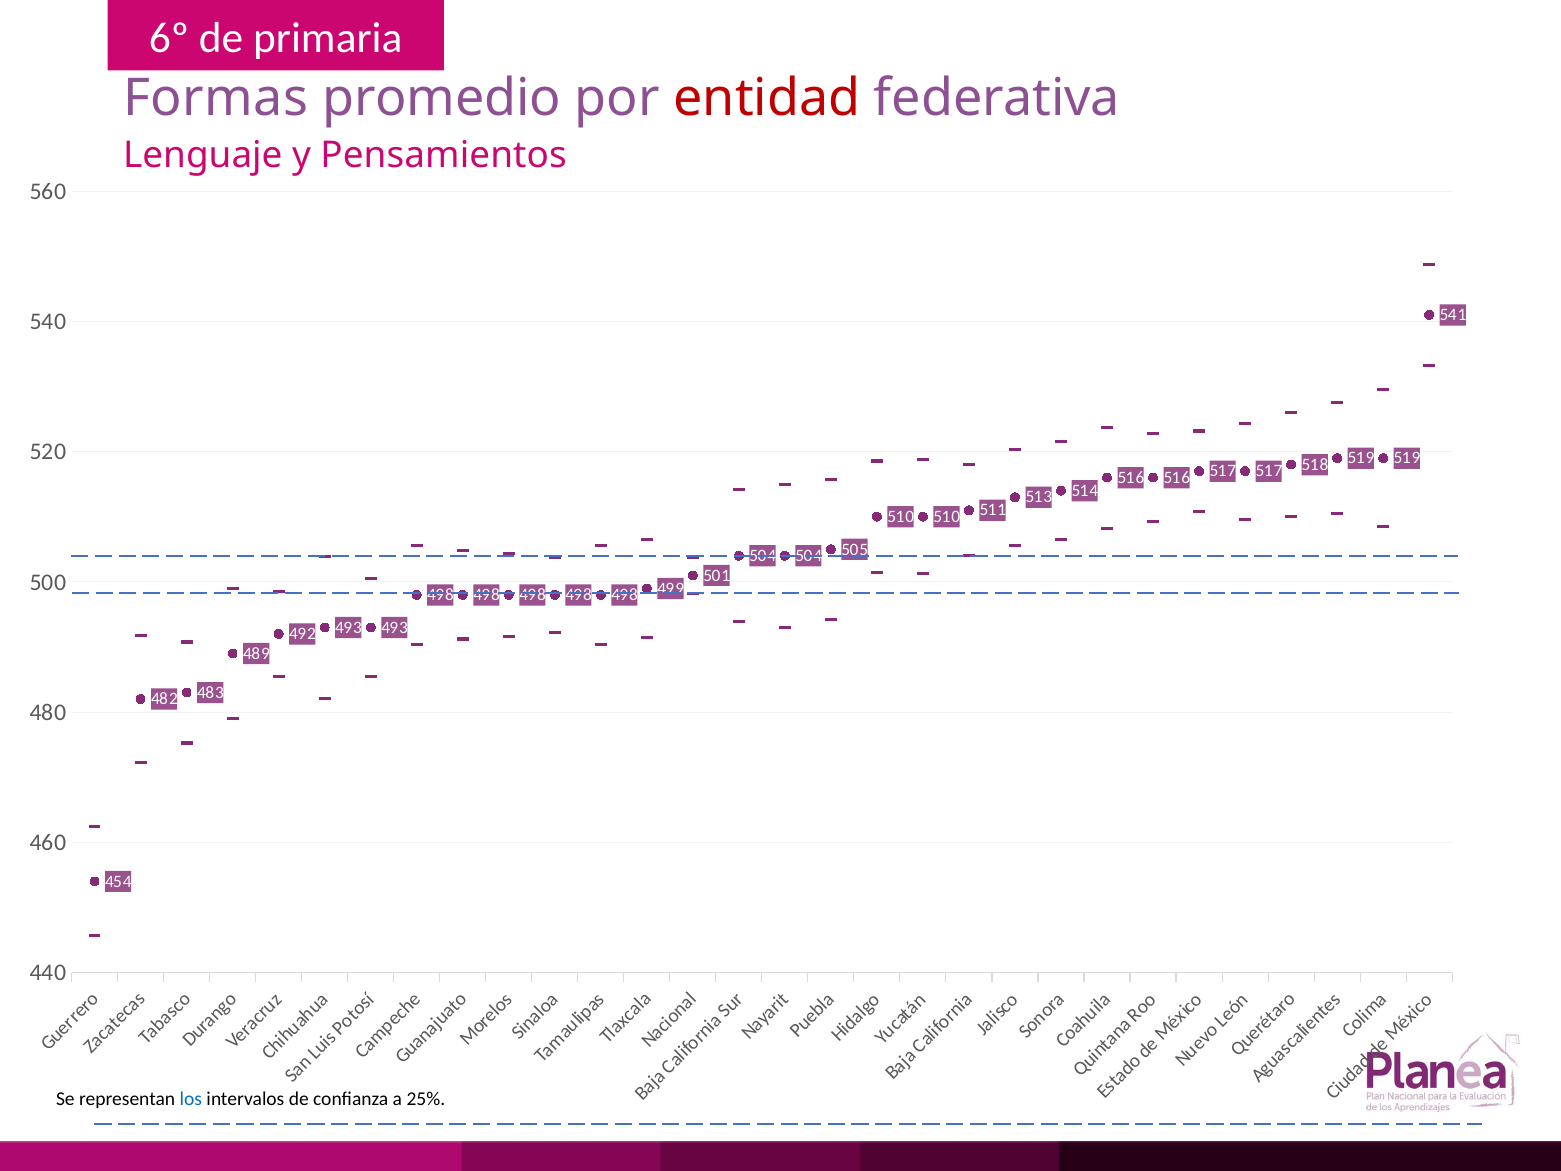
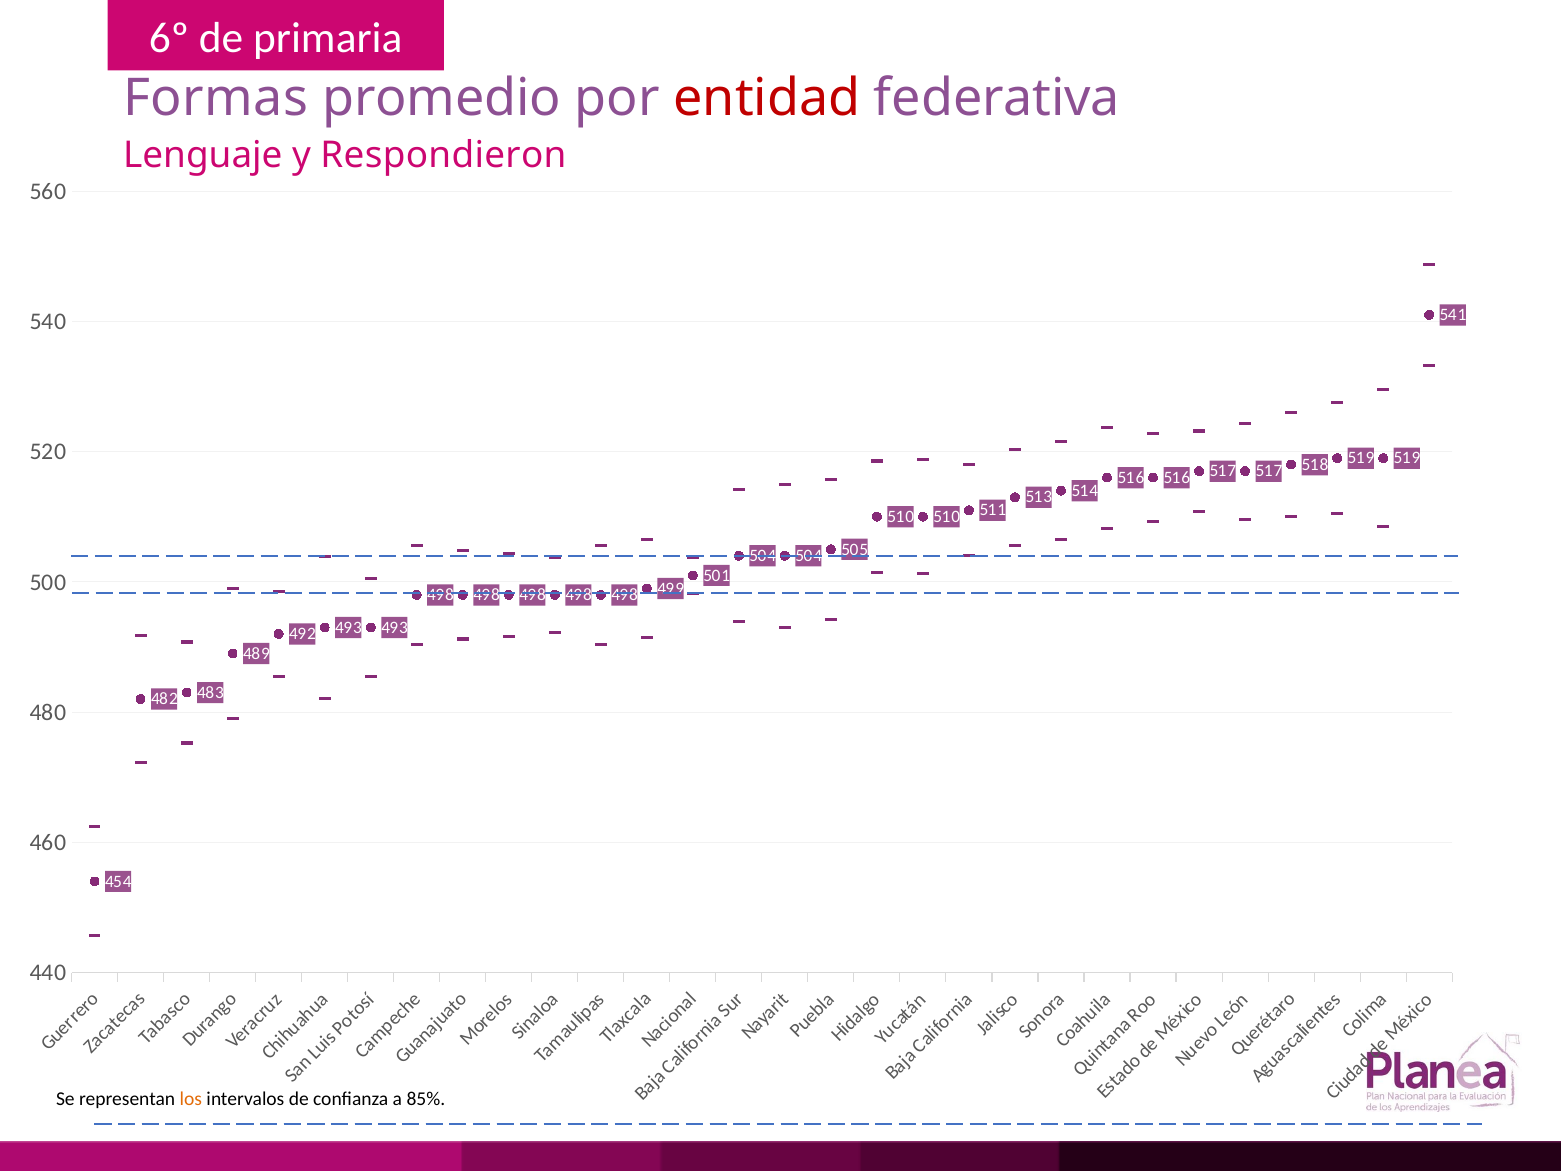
Pensamientos: Pensamientos -> Respondieron (443, 155)
los colour: blue -> orange (191, 1099)
25%: 25% -> 85% (426, 1099)
